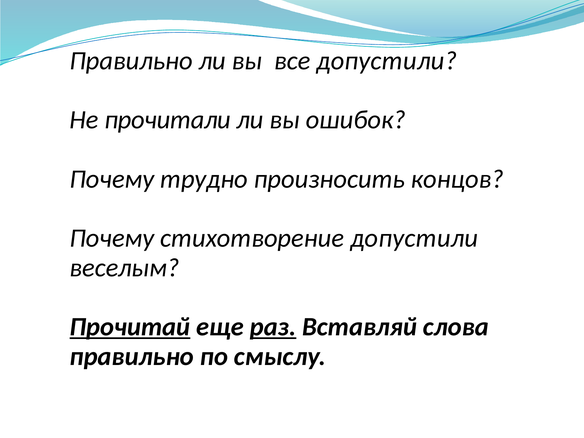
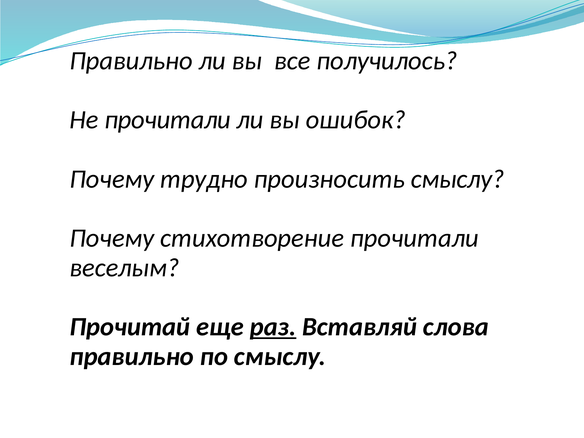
все допустили: допустили -> получилось (387, 61)
произносить концов: концов -> смыслу (458, 179)
стихотворение допустили: допустили -> прочитали (414, 238)
Прочитай underline: present -> none (130, 327)
